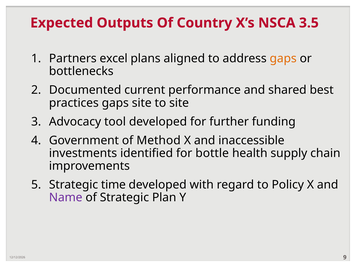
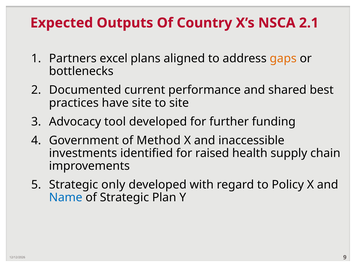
3.5: 3.5 -> 2.1 (309, 23)
practices gaps: gaps -> have (115, 103)
bottle: bottle -> raised (212, 153)
time: time -> only (113, 185)
Name colour: purple -> blue (66, 198)
